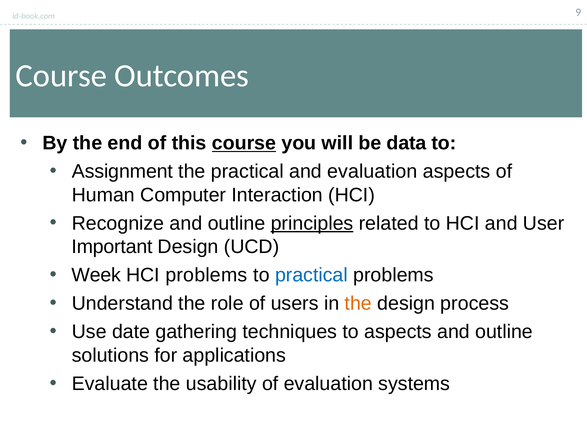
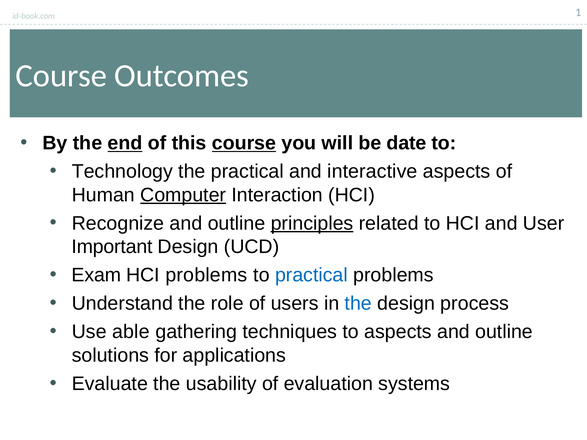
9: 9 -> 1 (578, 12)
end underline: none -> present (125, 143)
data: data -> date (406, 143)
Assignment: Assignment -> Technology (122, 172)
and evaluation: evaluation -> interactive (372, 172)
Computer underline: none -> present (183, 195)
Week: Week -> Exam (96, 275)
the colour: orange -> blue (358, 304)
date: date -> able (131, 332)
